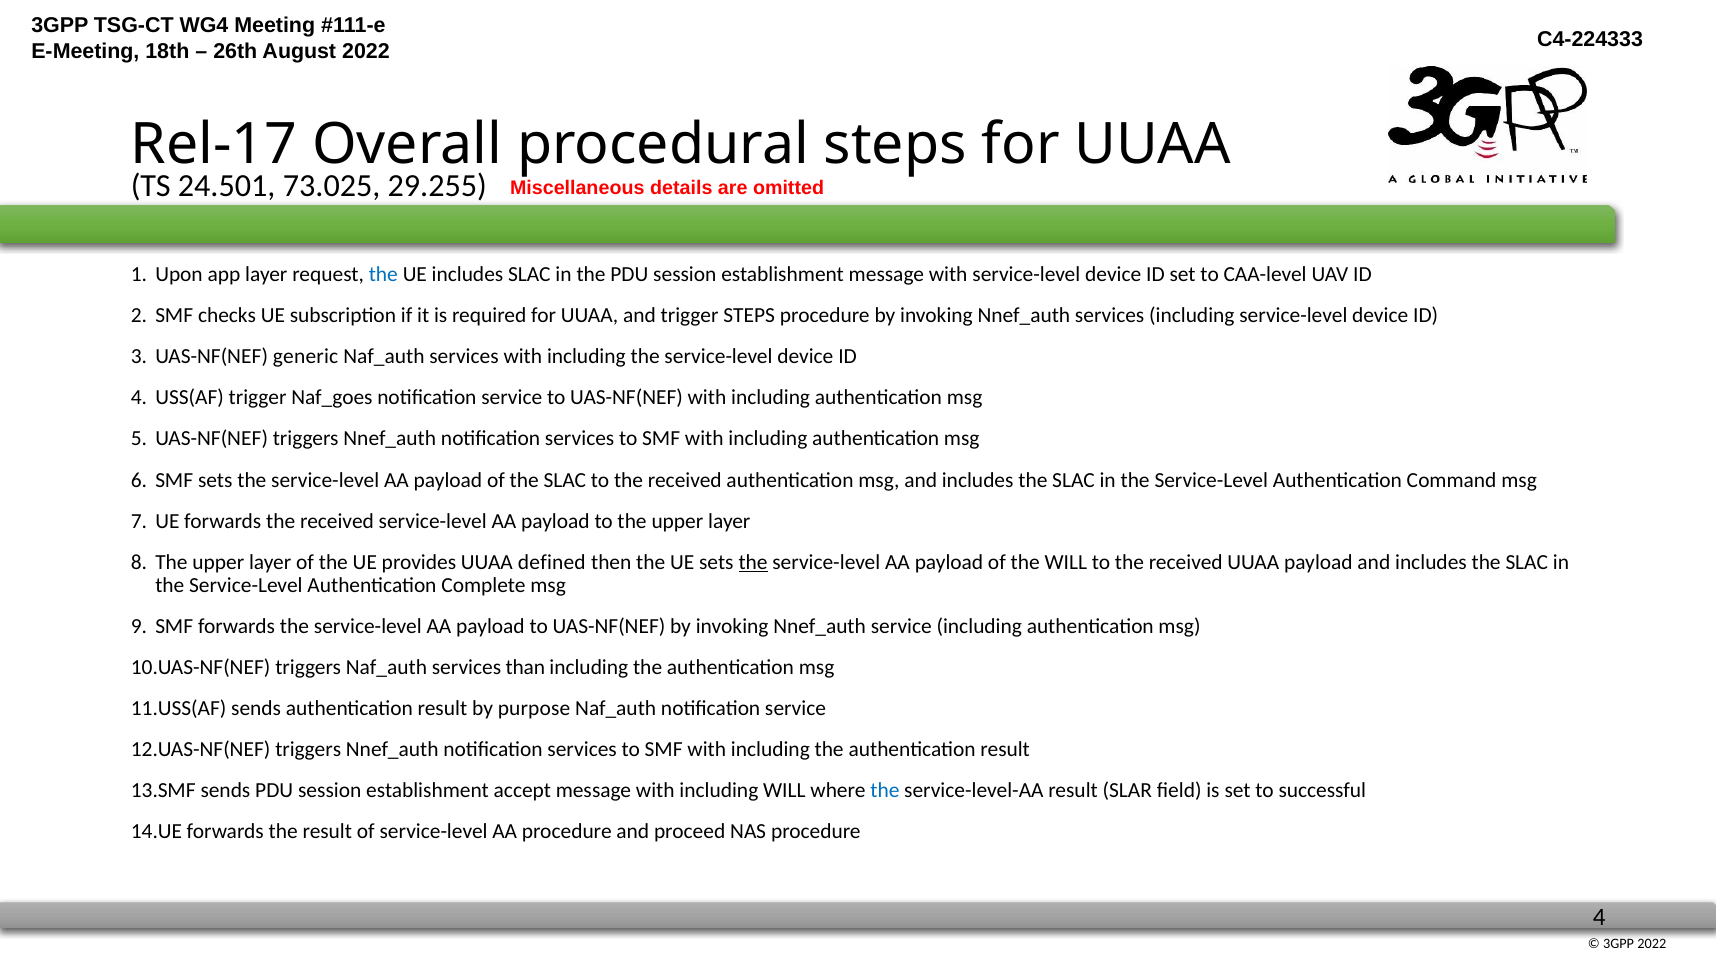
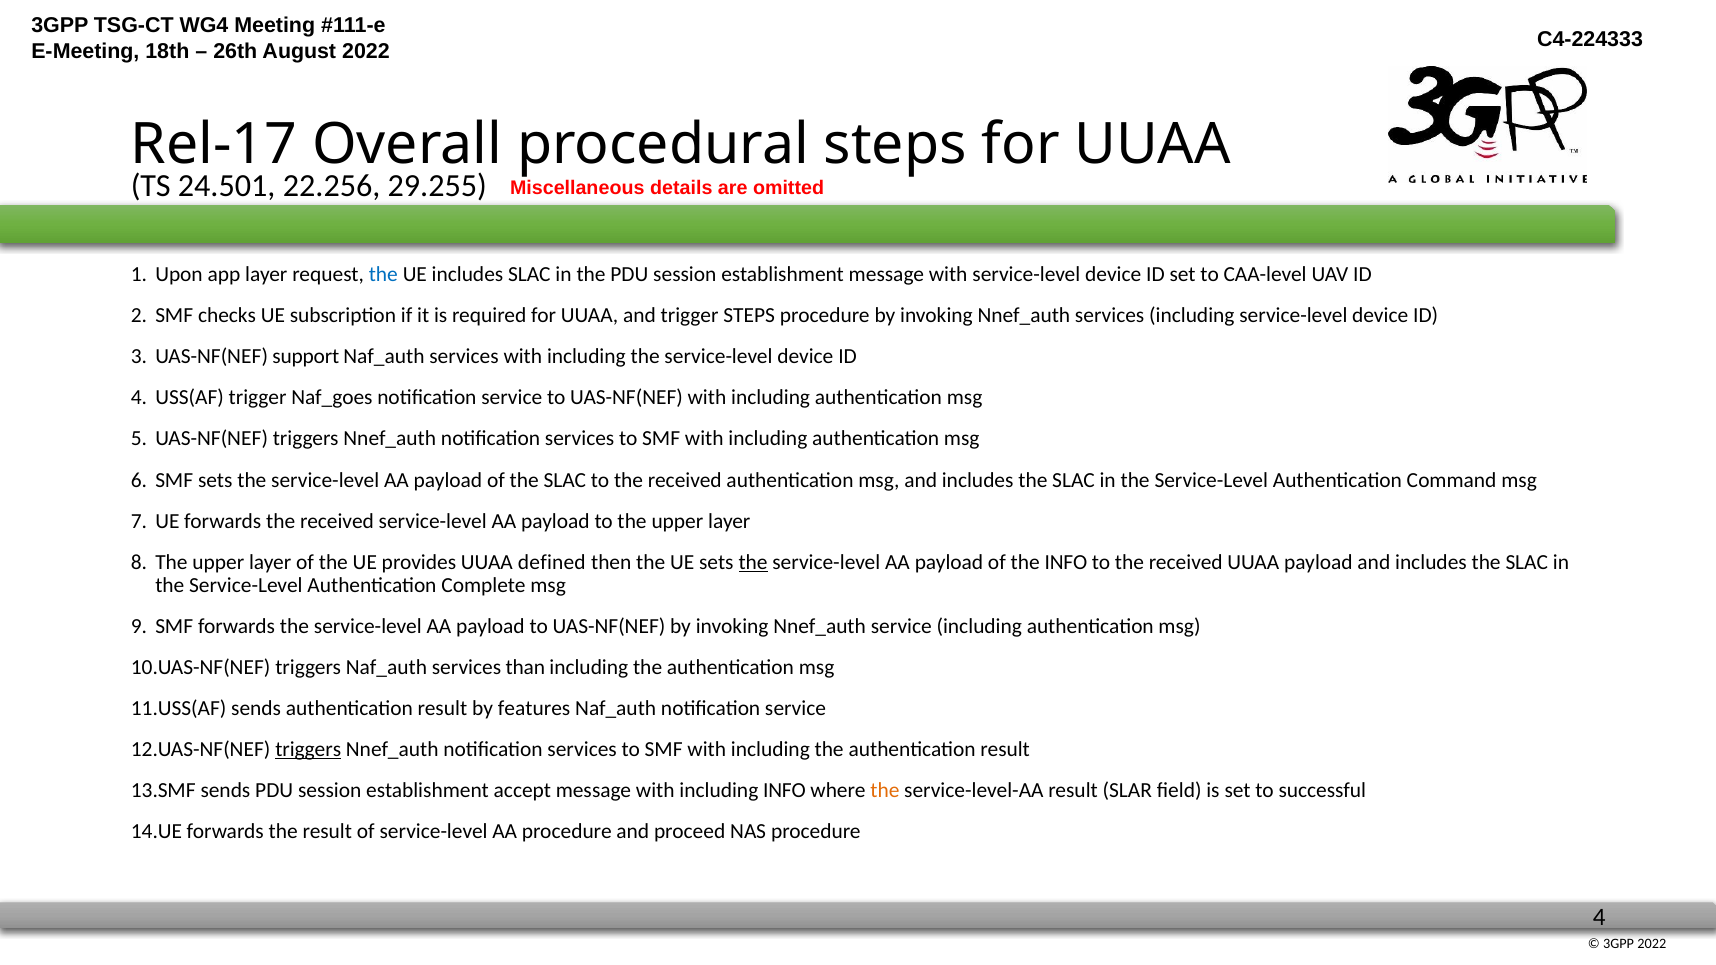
73.025: 73.025 -> 22.256 (332, 186)
generic: generic -> support (306, 357)
the WILL: WILL -> INFO (1066, 562)
purpose: purpose -> features (534, 708)
triggers underline: none -> present (308, 749)
including WILL: WILL -> INFO (784, 791)
the colour: blue -> orange (885, 791)
